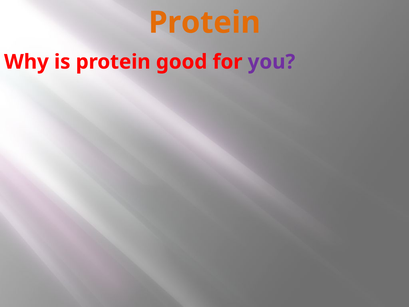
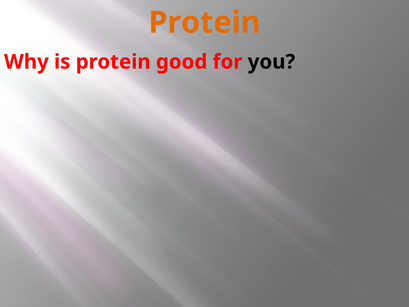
you colour: purple -> black (271, 62)
